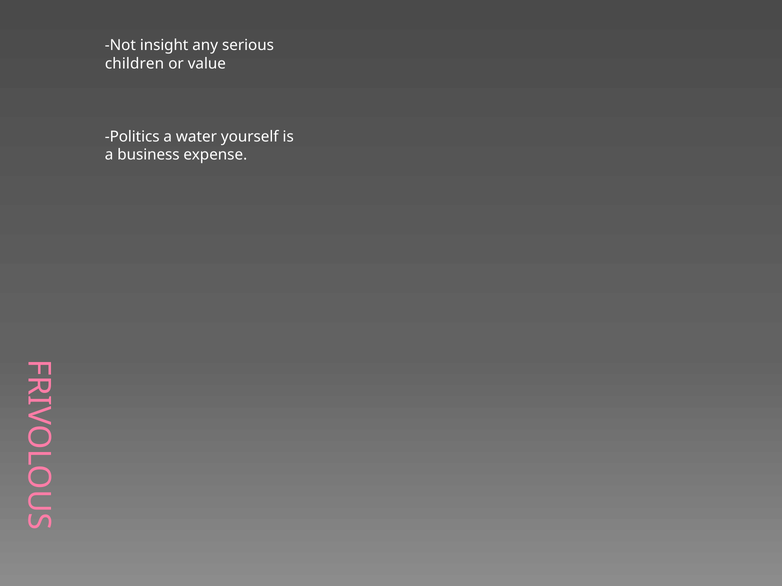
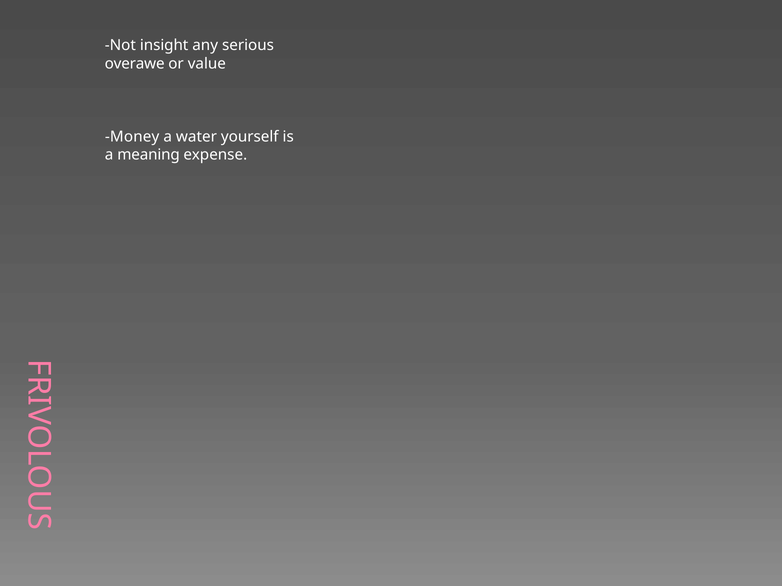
children: children -> overawe (135, 64)
Politics: Politics -> Money (132, 137)
business: business -> meaning (149, 155)
